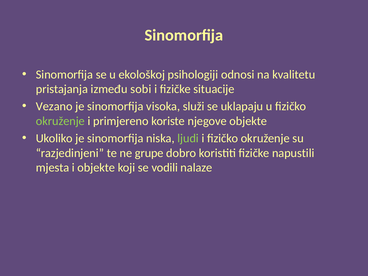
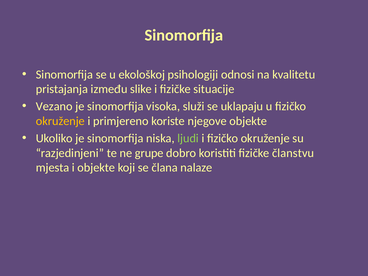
sobi: sobi -> slike (141, 89)
okruženje colour: light green -> yellow (60, 121)
napustili: napustili -> članstvu (293, 153)
vodili: vodili -> člana (165, 168)
